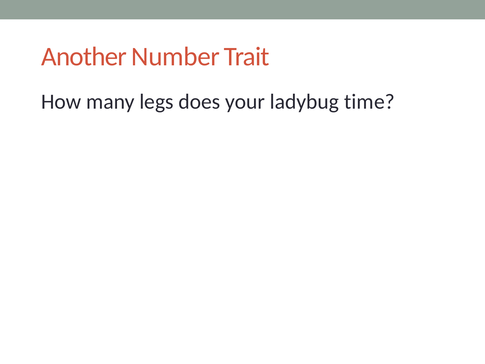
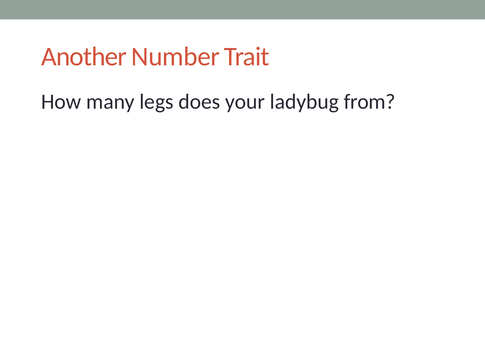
time: time -> from (370, 102)
